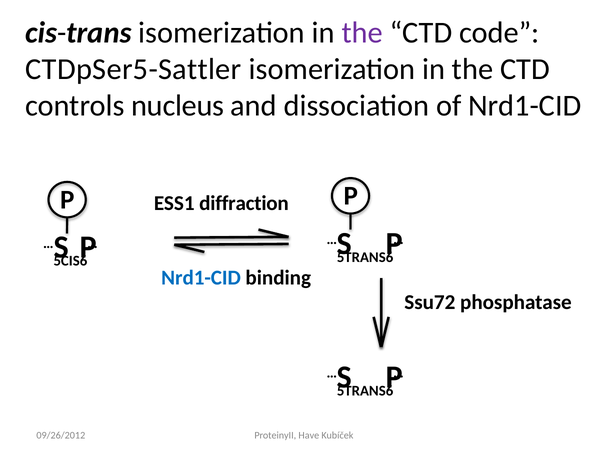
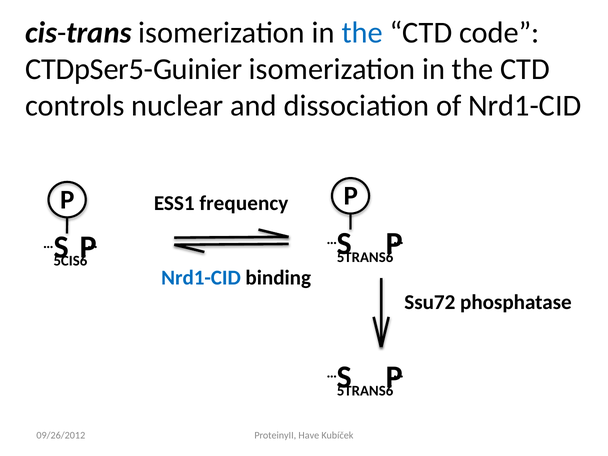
the colour: purple -> blue (362, 33)
CTDpSer5-Sattler: CTDpSer5-Sattler -> CTDpSer5-Guinier (134, 69)
nucleus: nucleus -> nuclear (177, 106)
diffraction: diffraction -> frequency (244, 203)
